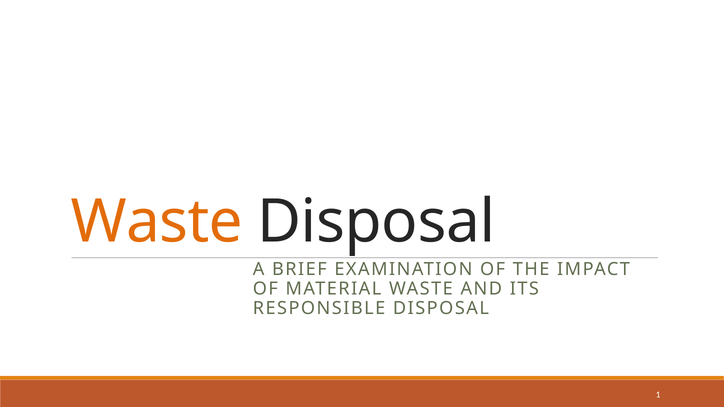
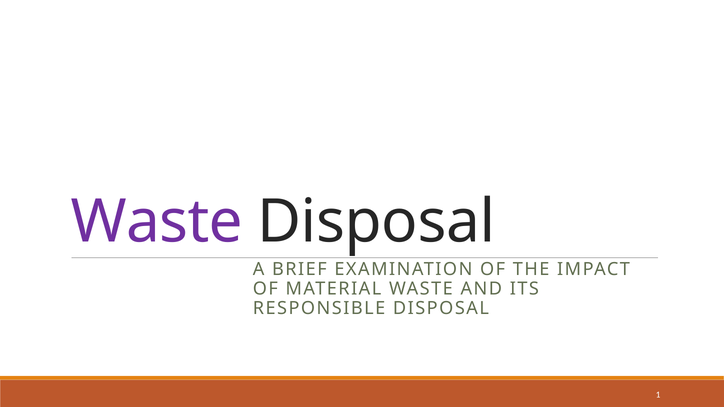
Waste colour: orange -> purple (157, 222)
